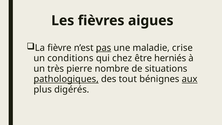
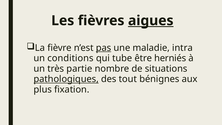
aigues underline: none -> present (151, 21)
crise: crise -> intra (182, 48)
chez: chez -> tube (122, 58)
pierre: pierre -> partie (79, 69)
aux underline: present -> none (190, 79)
digérés: digérés -> fixation (72, 89)
